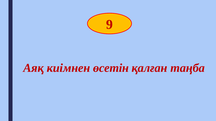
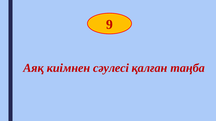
өсетін: өсетін -> сәулесі (111, 68)
